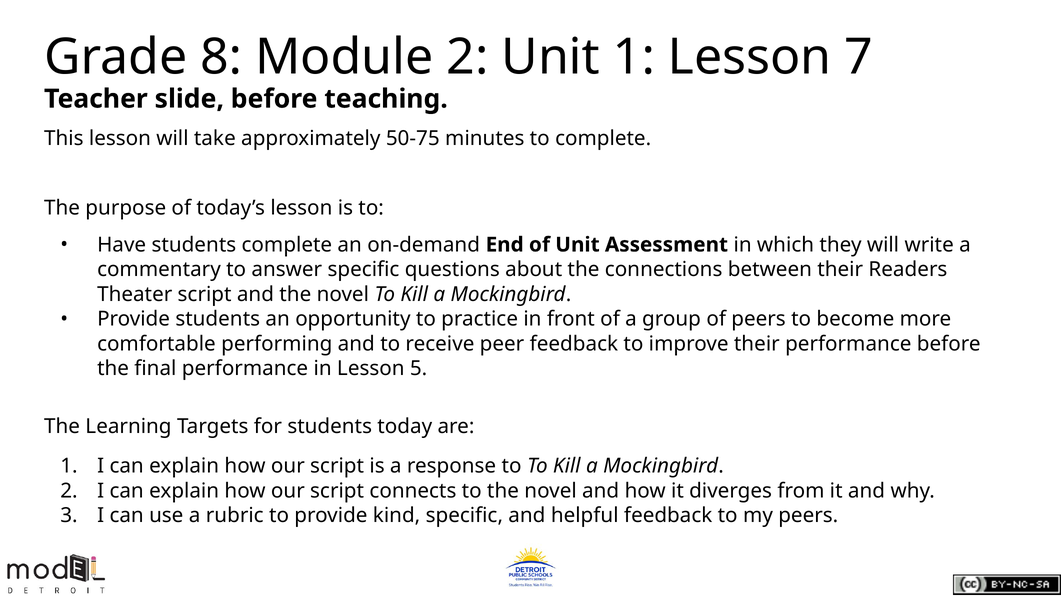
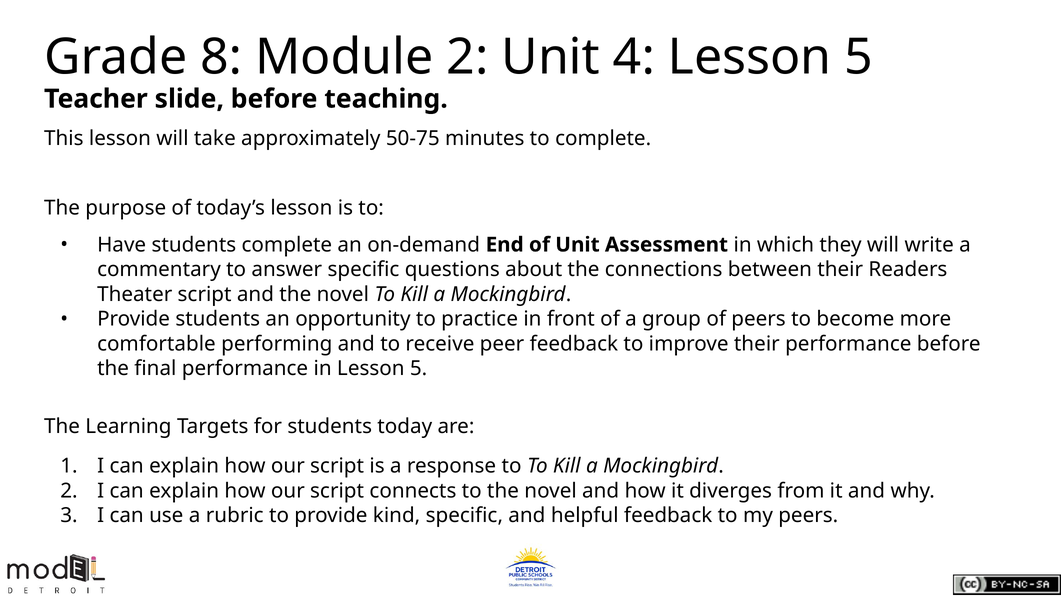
Unit 1: 1 -> 4 (634, 57)
7: 7 -> 5 (859, 57)
